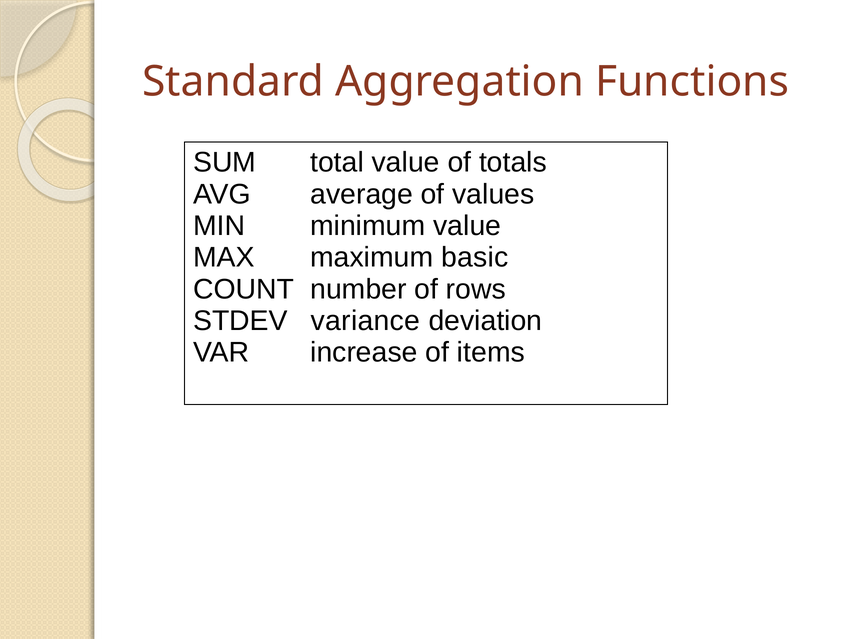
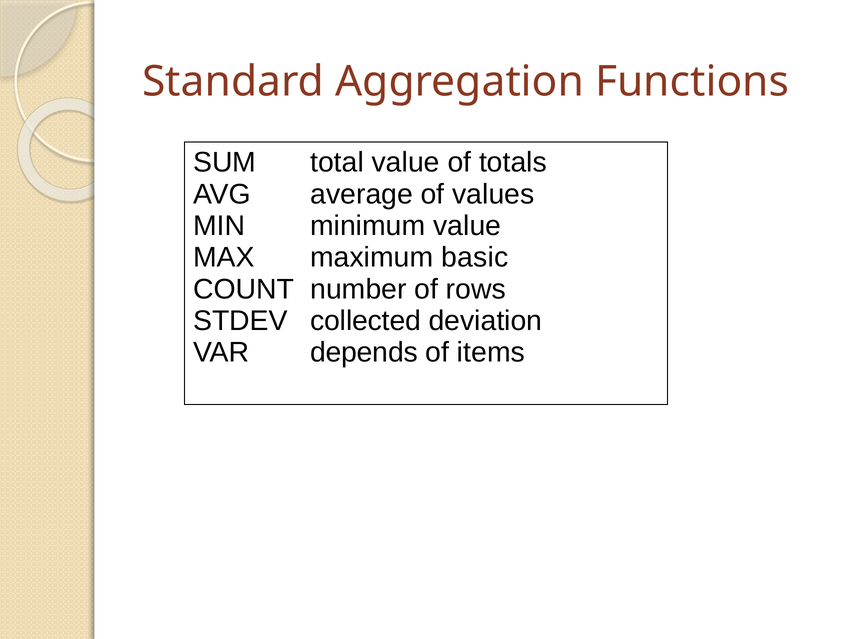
variance: variance -> collected (366, 321)
increase: increase -> depends (364, 353)
